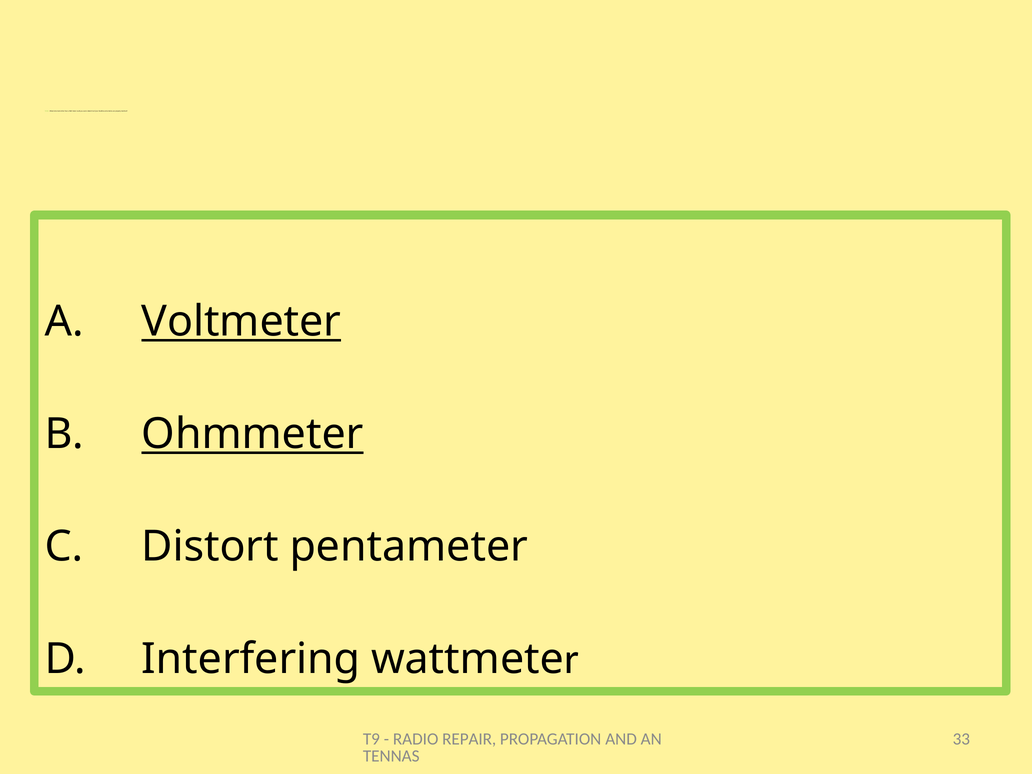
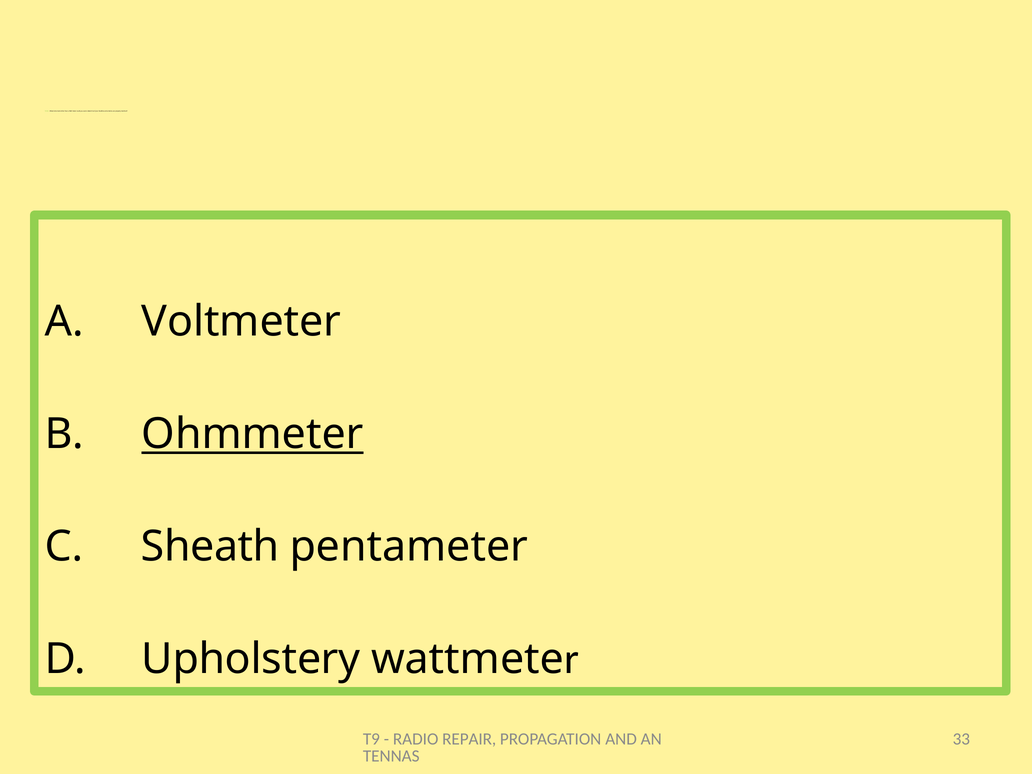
Voltmeter underline: present -> none (241, 322)
Distort: Distort -> Sheath (210, 547)
Interfering: Interfering -> Upholstery (251, 659)
